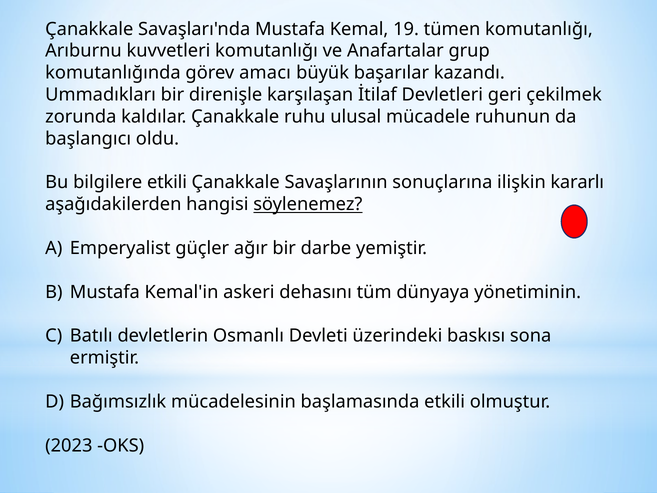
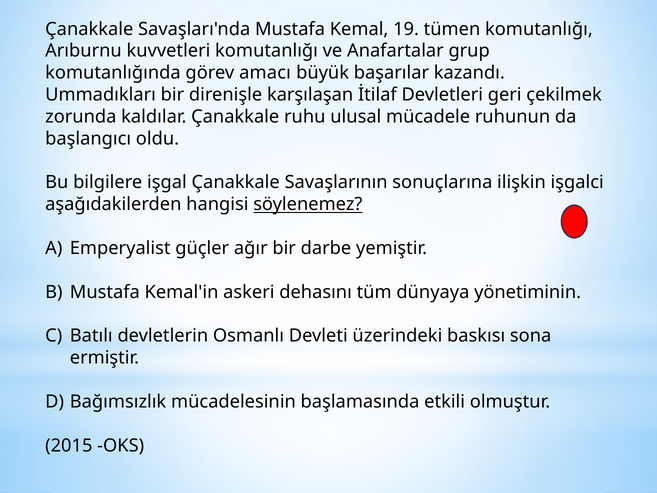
bilgilere etkili: etkili -> işgal (167, 182)
kararlı: kararlı -> işgalci (577, 182)
2023: 2023 -> 2015 (69, 445)
